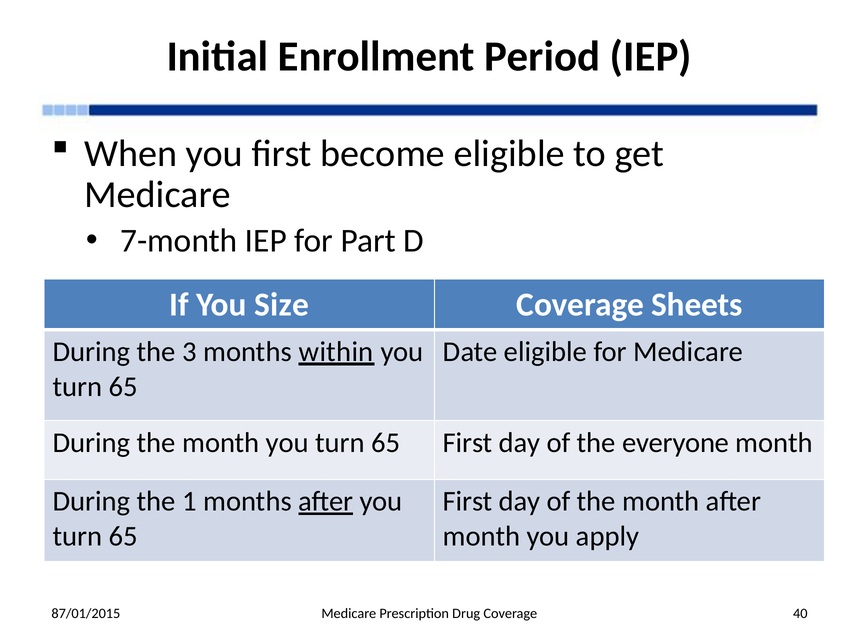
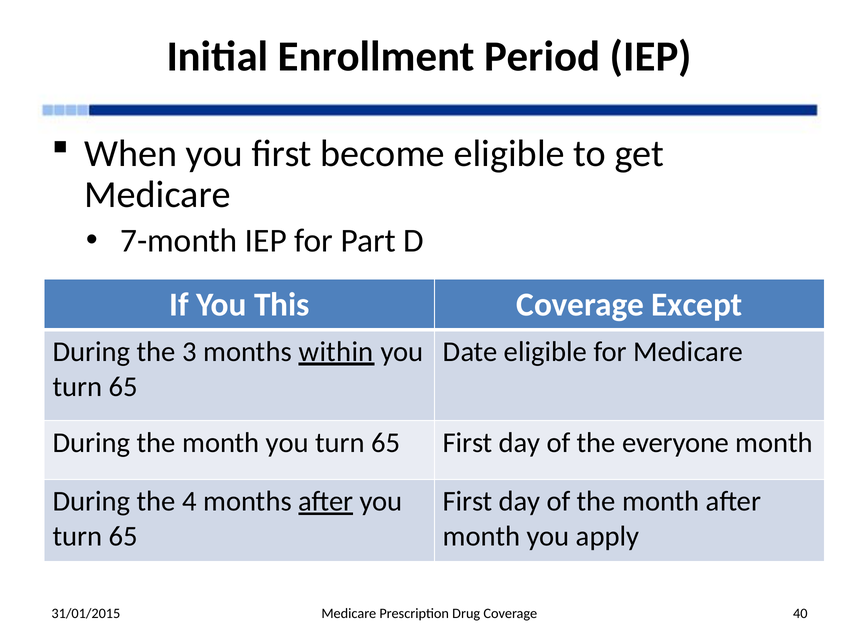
Size: Size -> This (282, 305)
Sheets: Sheets -> Except (697, 305)
1: 1 -> 4 (189, 502)
87/01/2015: 87/01/2015 -> 31/01/2015 (86, 614)
